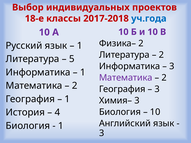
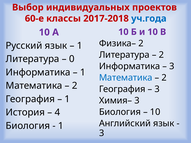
18-е: 18-е -> 60-е (34, 19)
5: 5 -> 0 (72, 59)
Математика colour: purple -> blue (126, 78)
